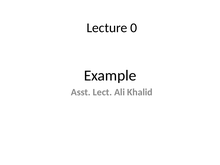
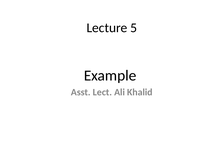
0: 0 -> 5 (134, 28)
